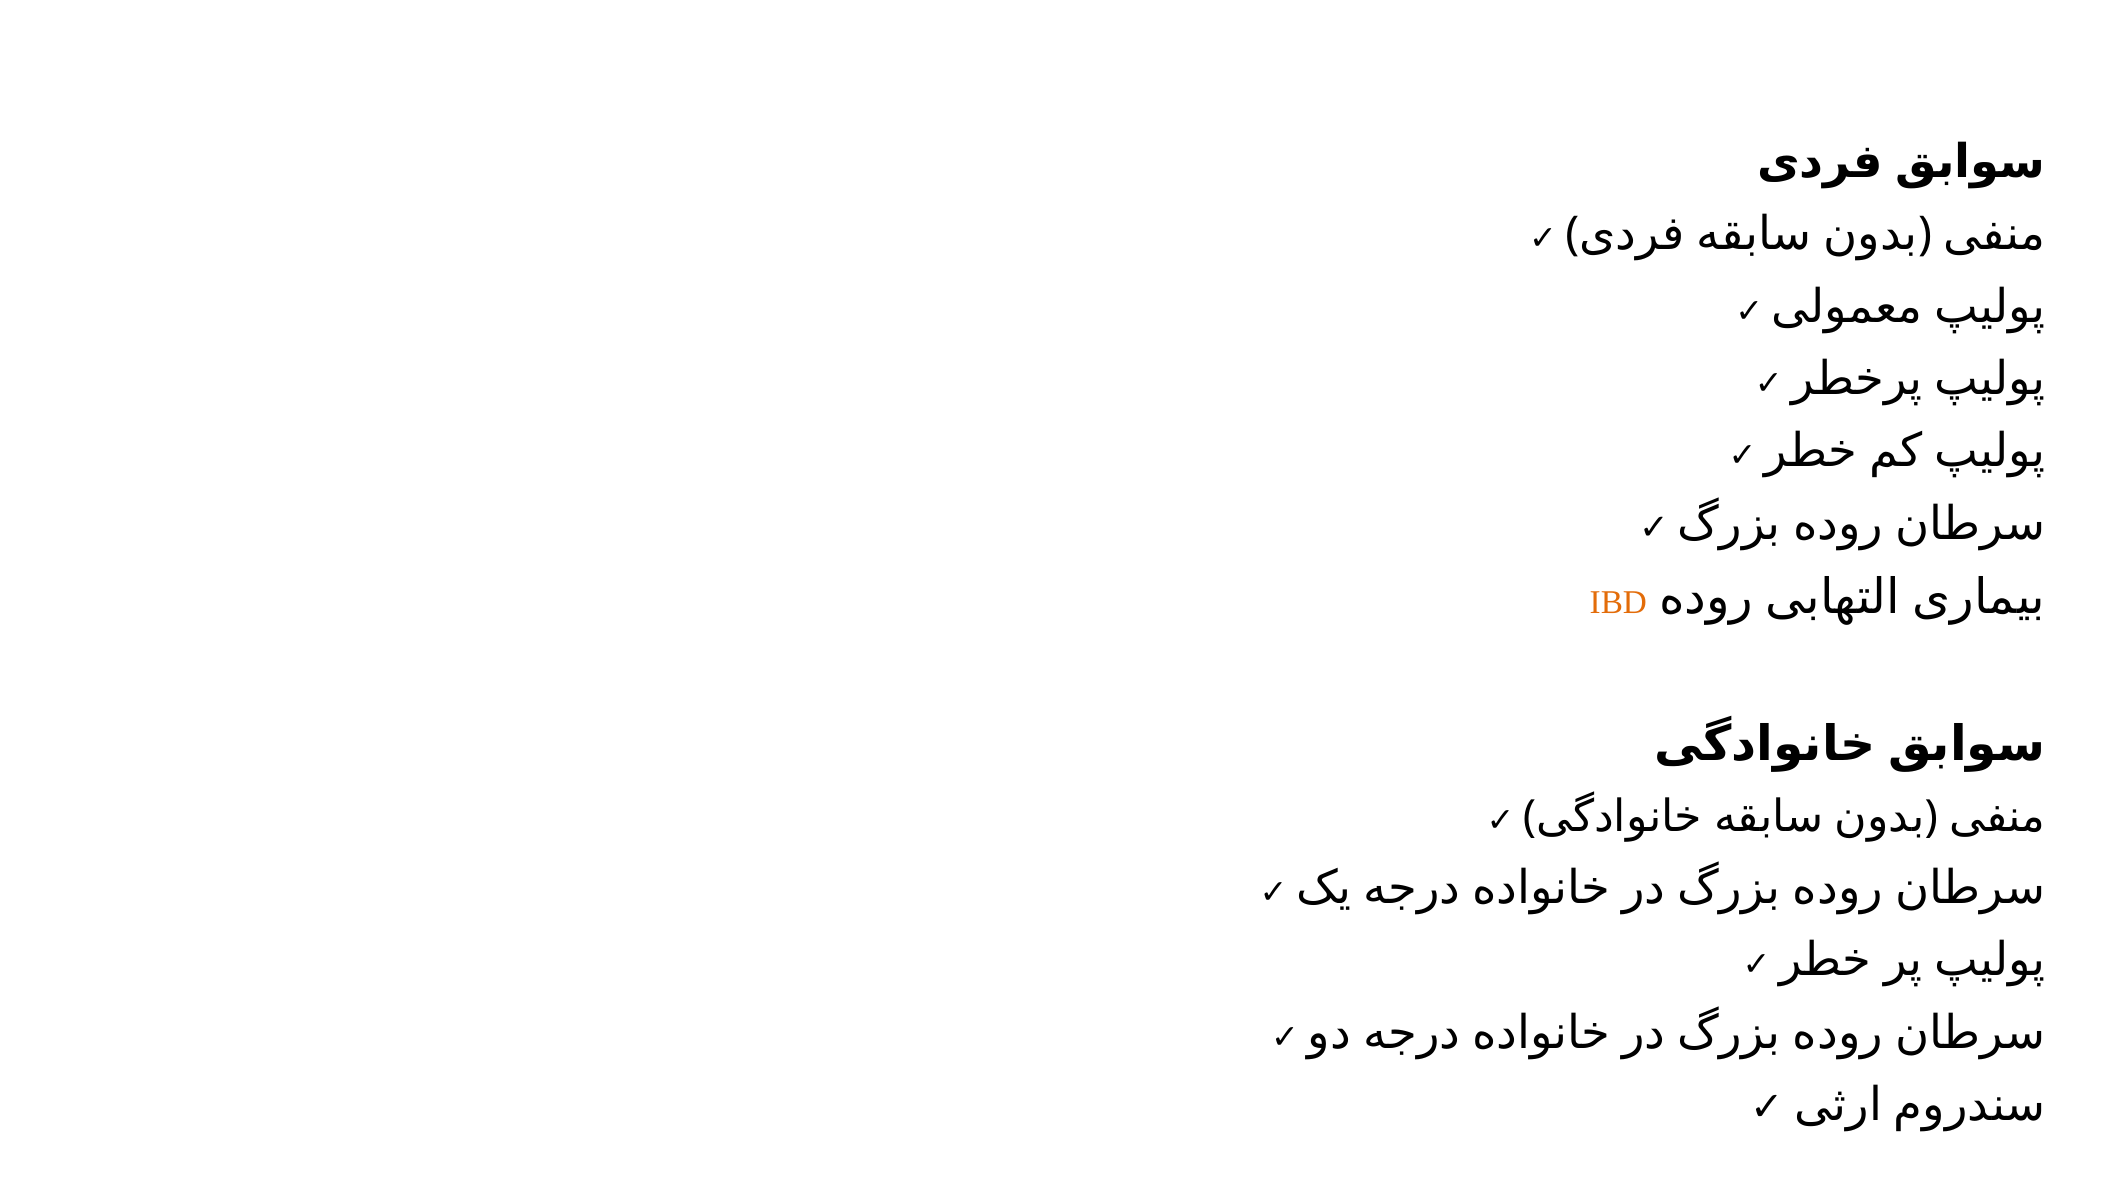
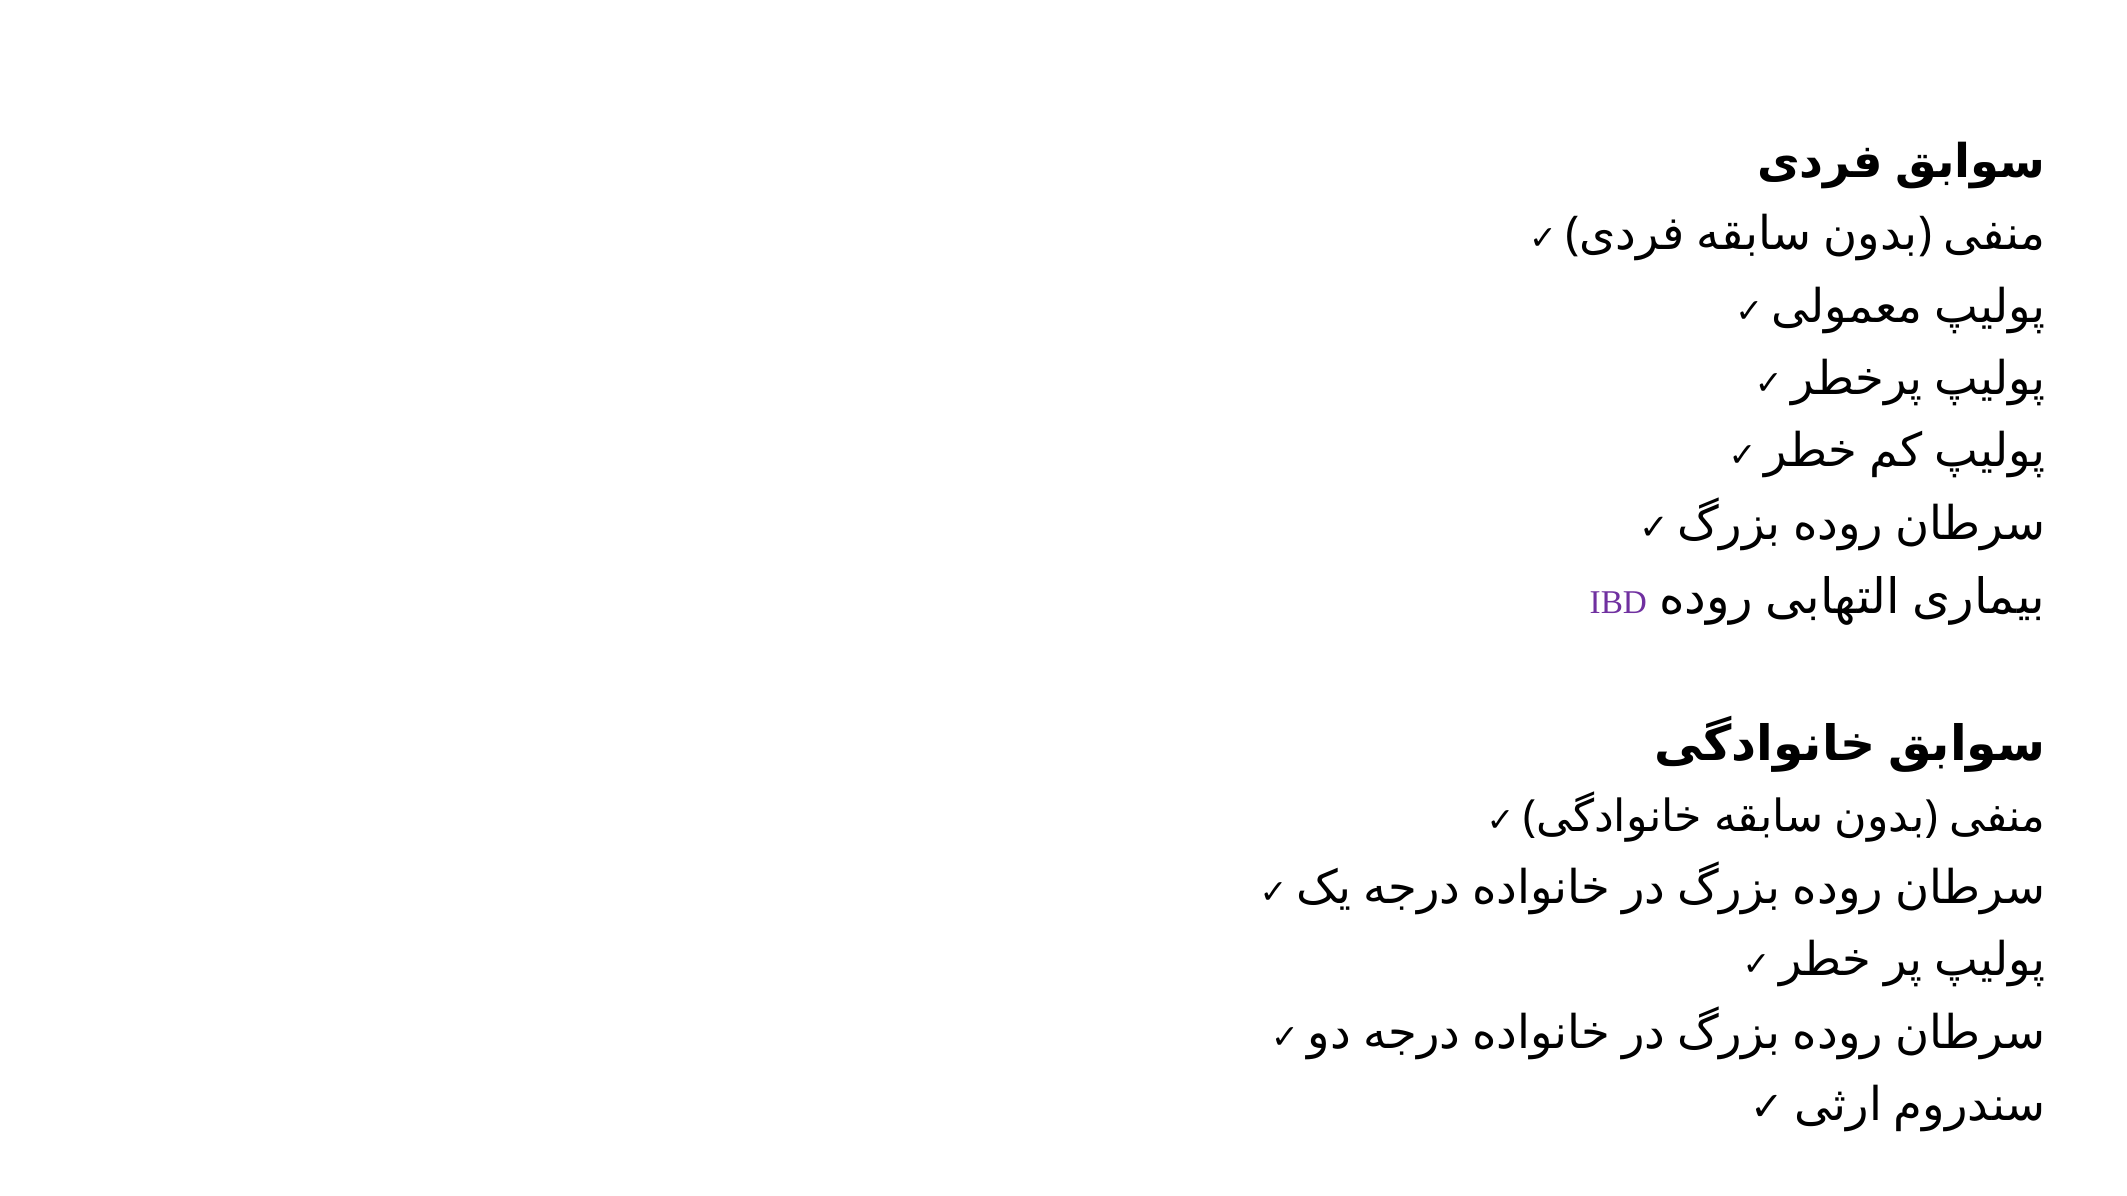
IBD colour: orange -> purple (1618, 603)
